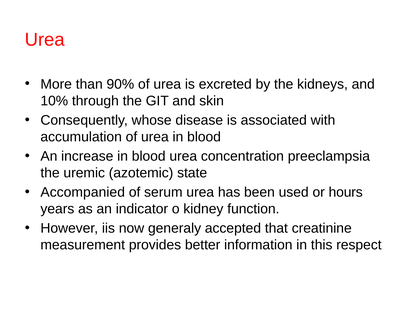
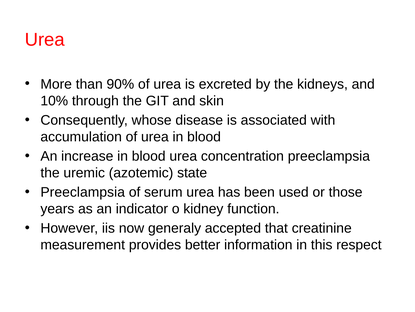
Accompanied: Accompanied -> Preeclampsia (83, 192)
hours: hours -> those (346, 192)
